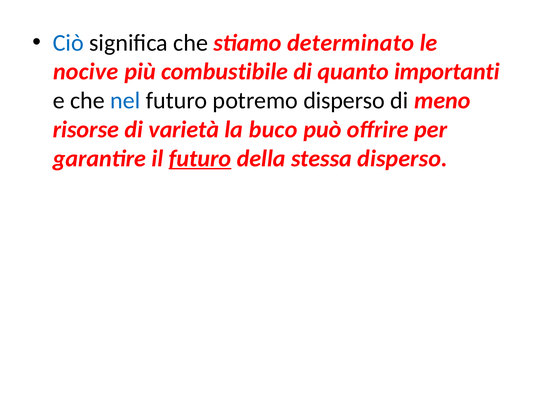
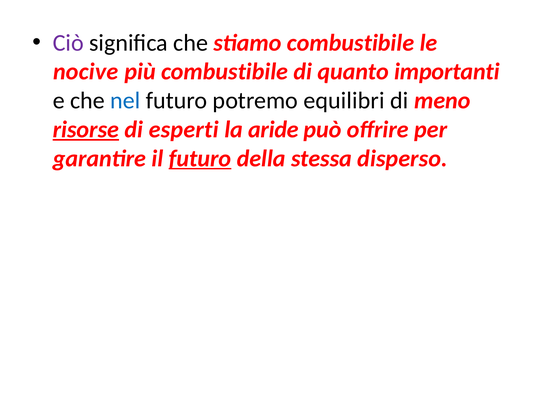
Ciò colour: blue -> purple (68, 43)
stiamo determinato: determinato -> combustibile (351, 43)
potremo disperso: disperso -> equilibri (344, 101)
risorse underline: none -> present (86, 129)
varietà: varietà -> esperti (184, 129)
buco: buco -> aride (273, 129)
